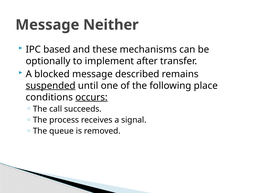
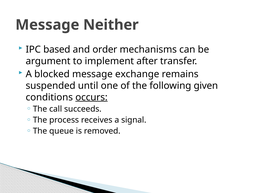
these: these -> order (105, 49)
optionally: optionally -> argument (48, 61)
described: described -> exchange (137, 74)
suspended underline: present -> none (51, 86)
place: place -> given (206, 86)
